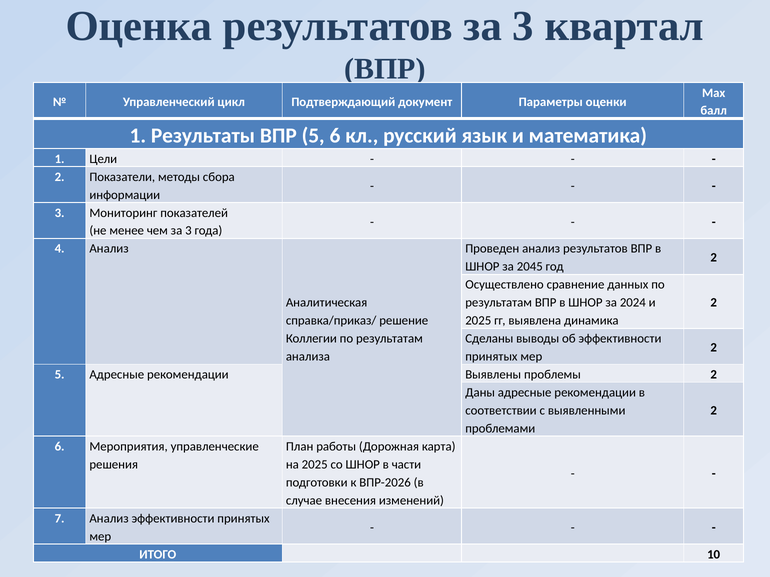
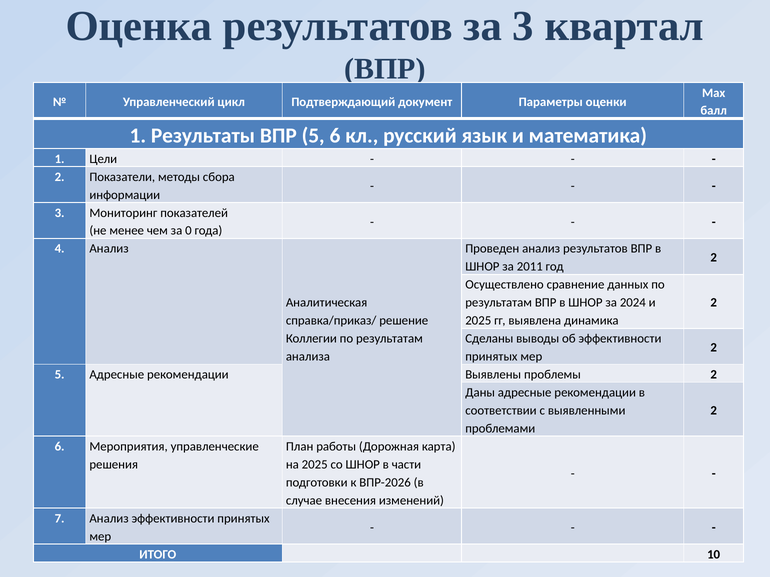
чем за 3: 3 -> 0 (188, 231)
2045: 2045 -> 2011 (530, 267)
